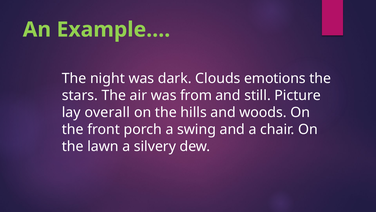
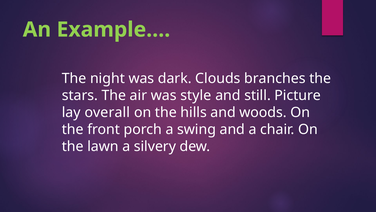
emotions: emotions -> branches (275, 78)
from: from -> style (196, 95)
